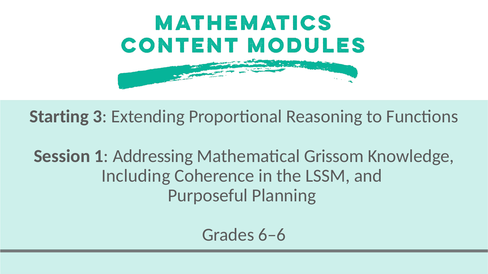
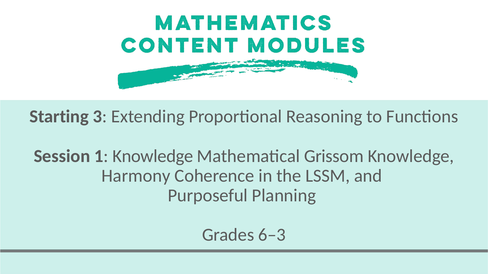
1 Addressing: Addressing -> Knowledge (153, 156)
Including: Including -> Harmony (136, 176)
6–6: 6–6 -> 6–3 (272, 235)
